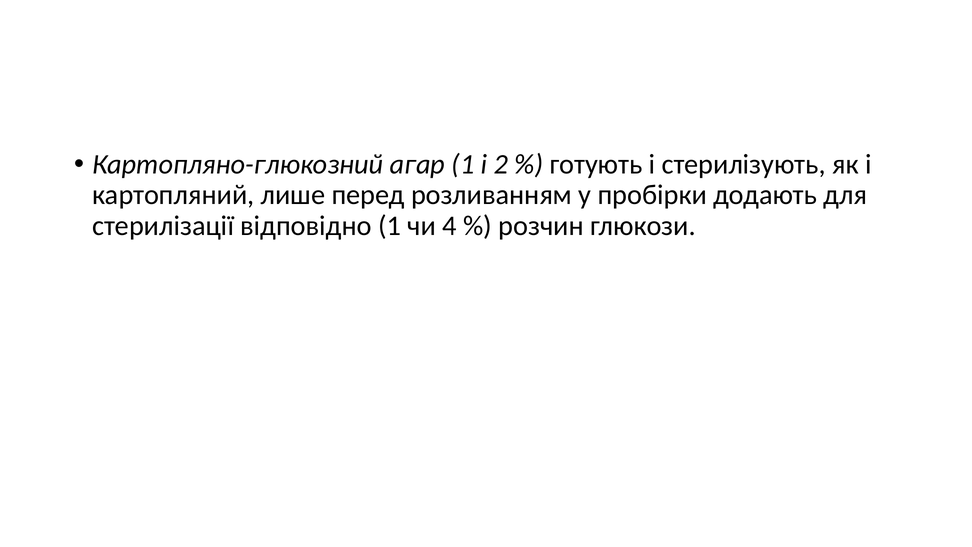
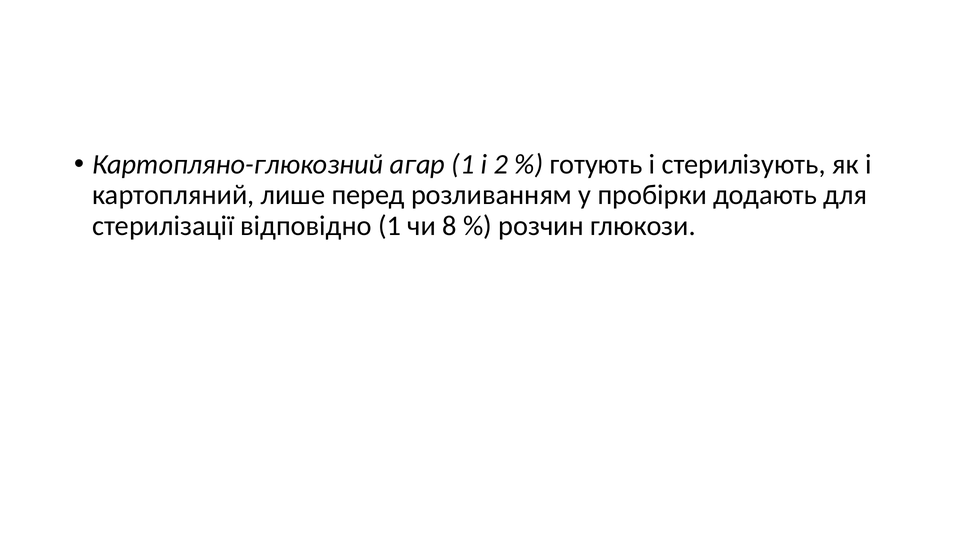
4: 4 -> 8 (450, 226)
